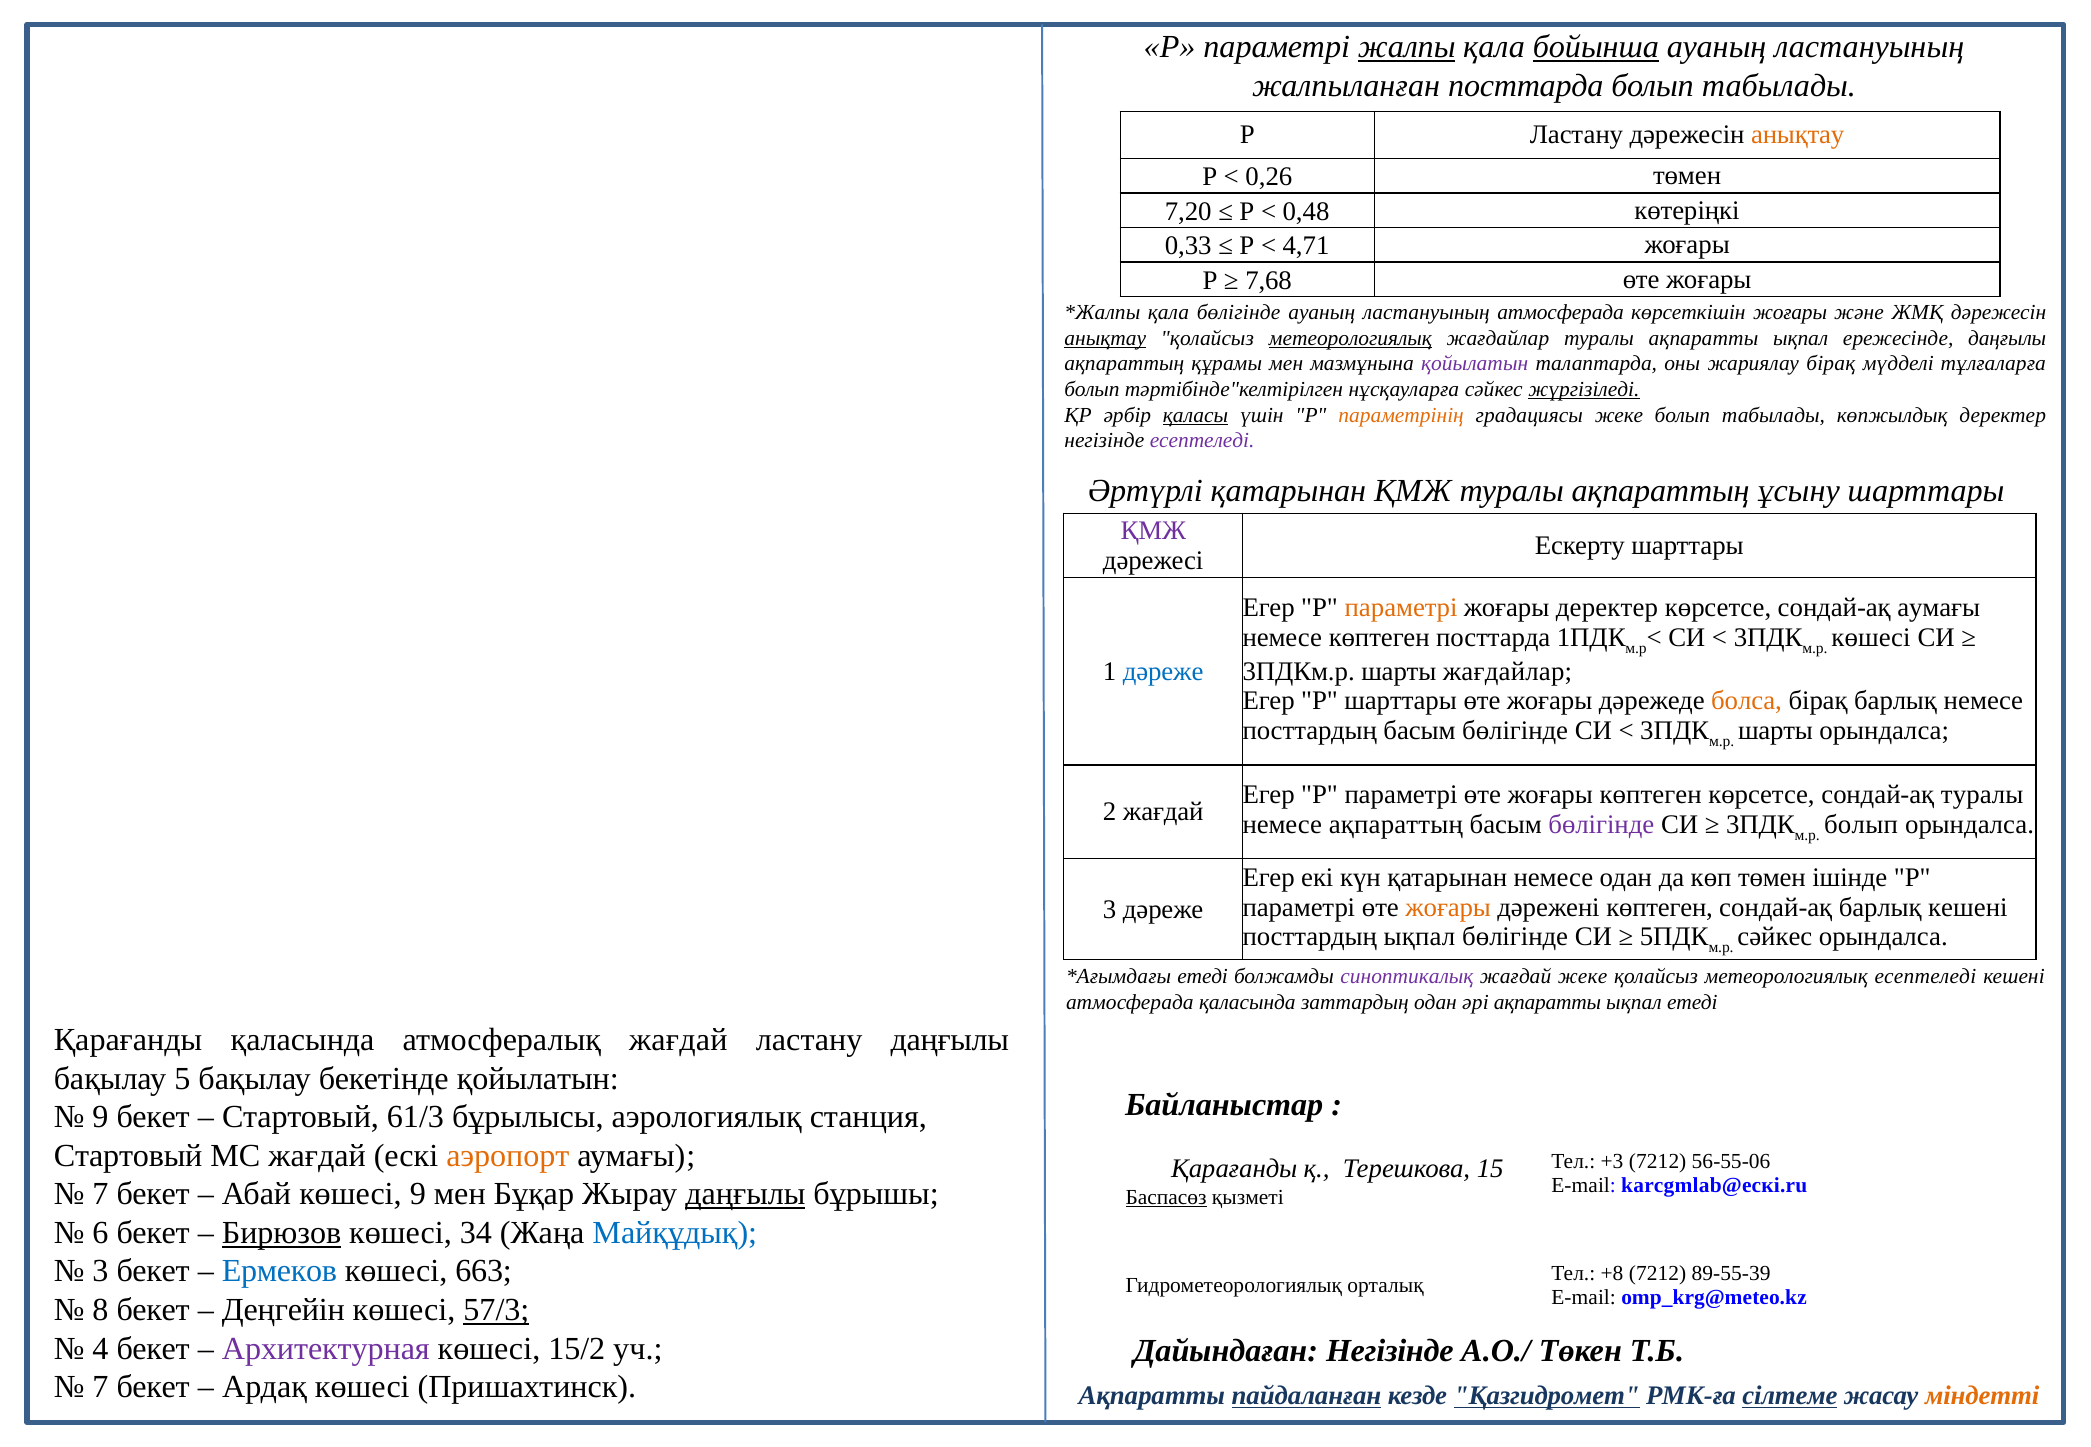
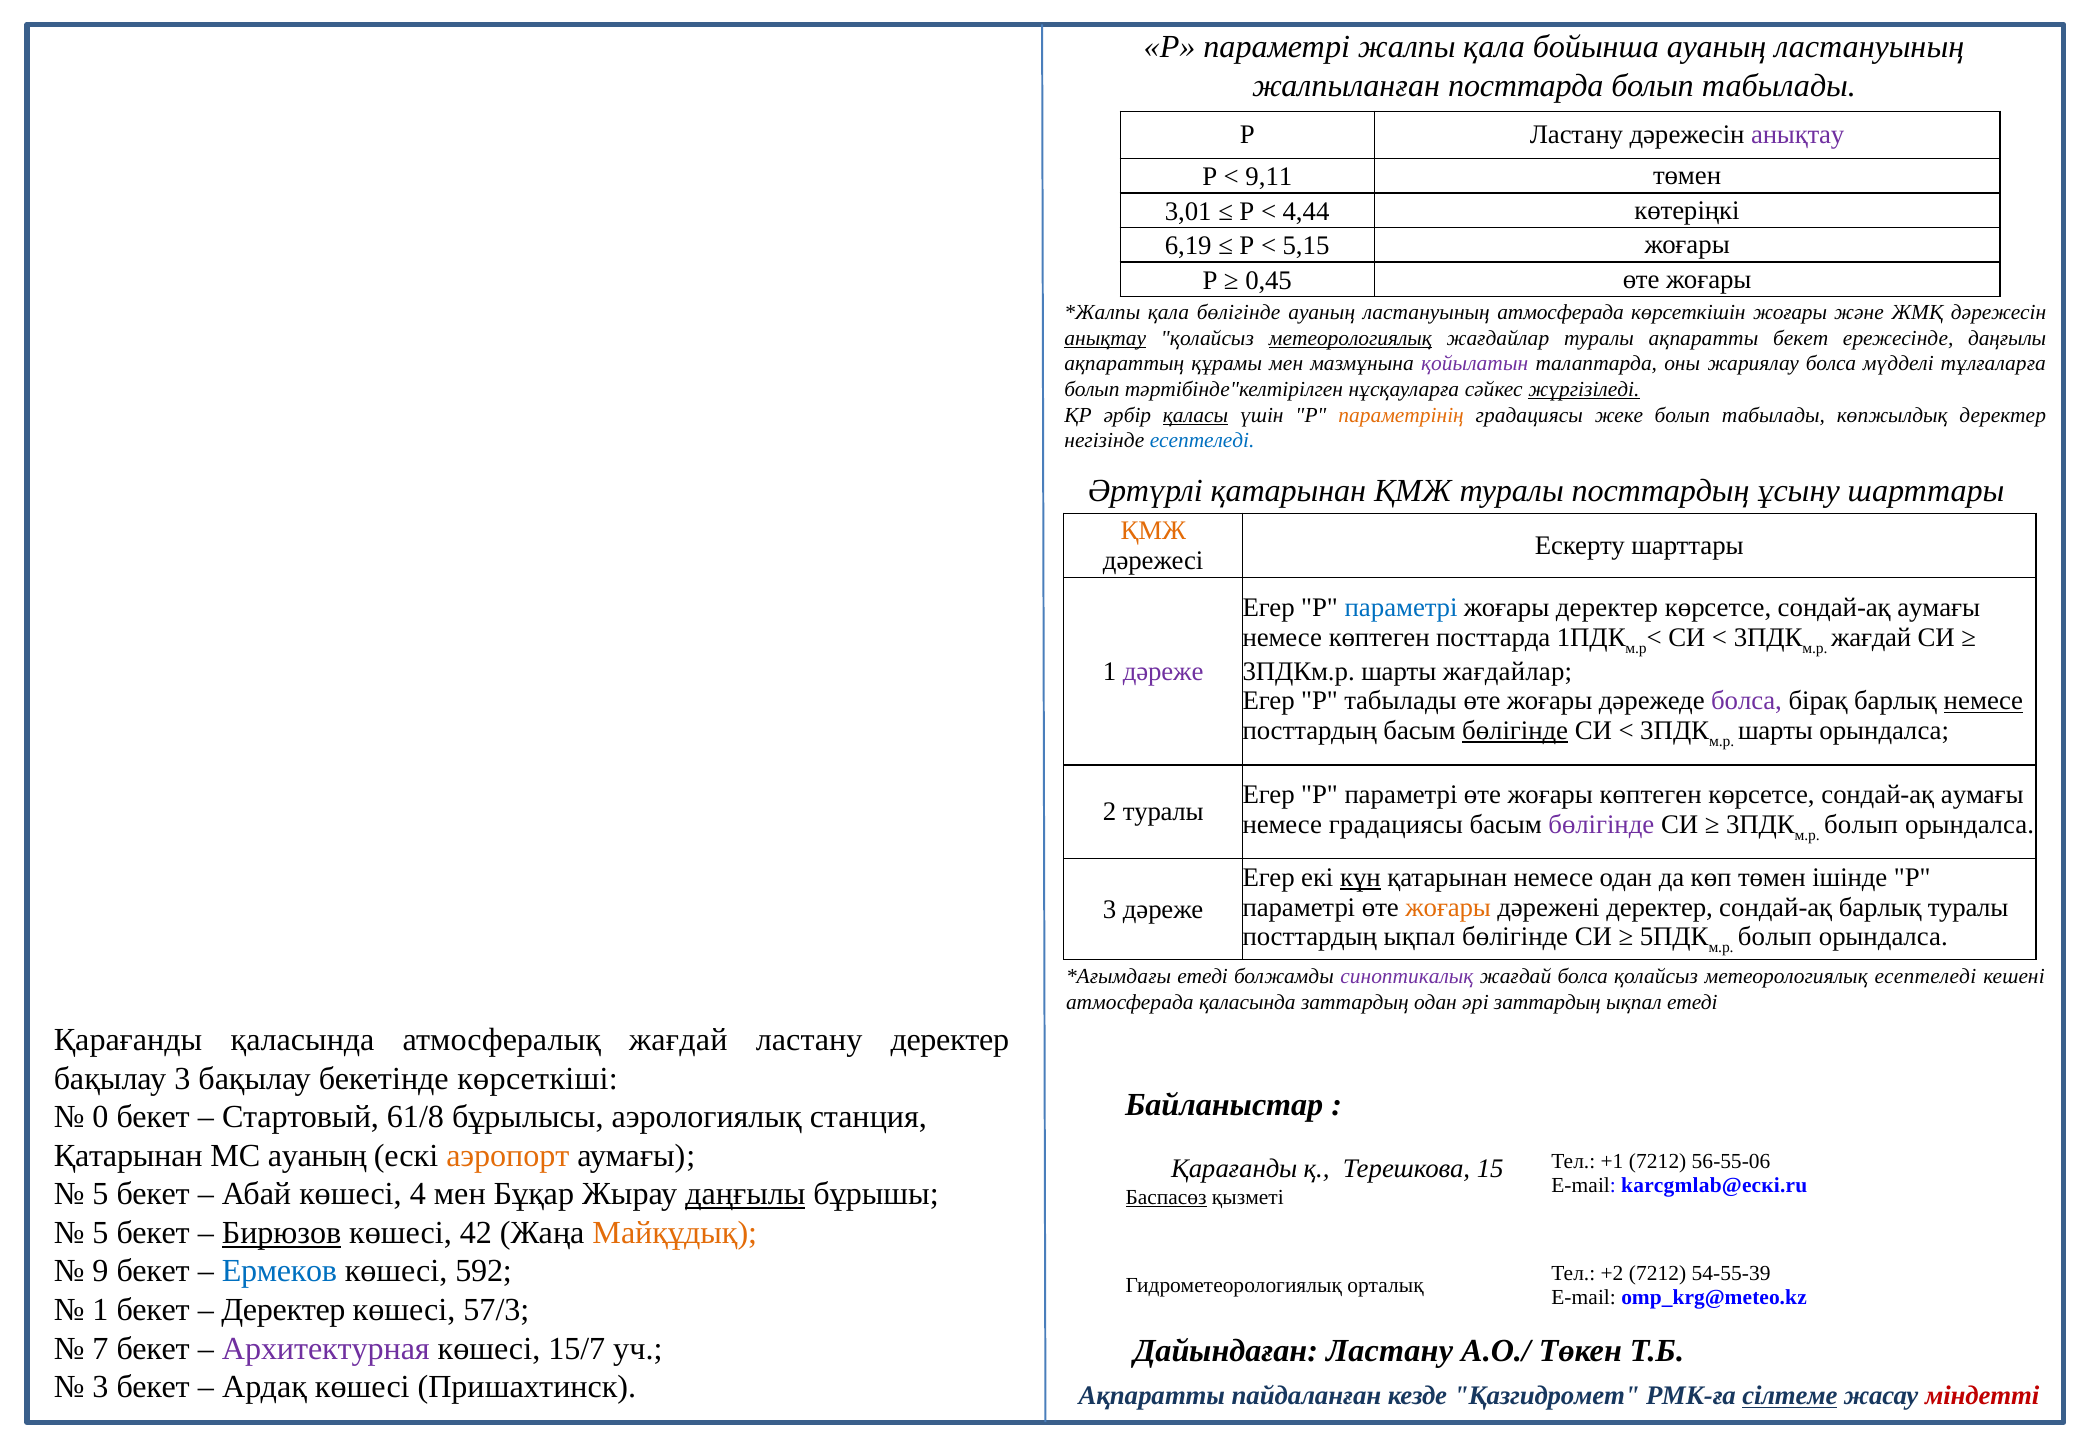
жалпы underline: present -> none (1407, 47)
бойынша underline: present -> none (1596, 47)
анықтау colour: orange -> purple (1798, 135)
0,26: 0,26 -> 9,11 (1269, 177)
7,20: 7,20 -> 3,01 (1188, 212)
0,48: 0,48 -> 4,44 (1306, 212)
0,33: 0,33 -> 6,19 (1188, 246)
4,71: 4,71 -> 5,15 (1306, 246)
7,68: 7,68 -> 0,45 (1269, 281)
туралы ақпаратты ықпал: ықпал -> бекет (1801, 338)
жариялау бірақ: бірақ -> болса (1831, 364)
есептеледі colour: purple -> blue (1202, 441)
ҚМЖ туралы ақпараттың: ақпараттың -> посттардың (1661, 491)
ҚМЖ colour: purple -> orange (1153, 531)
параметрі colour: orange -> blue (1401, 608)
көшесі: көшесі -> жағдай (1871, 638)
дәреже colour: blue -> purple (1163, 672)
P шарттары: шарттары -> табылады (1400, 701)
болса colour: orange -> purple (1747, 701)
немесе underline: none -> present (1983, 701)
бөлігінде underline: none -> present (1515, 731)
туралы: туралы -> аумағы (1982, 795)
2 жағдай: жағдай -> туралы (1163, 812)
немесе ақпараттың: ақпараттың -> градациясы (1396, 825)
күн underline: none -> present (1360, 878)
дәрежені көптеген: көптеген -> деректер (1660, 908)
барлық кешені: кешені -> туралы (1968, 908)
сәйкес: сәйкес -> болып (1775, 937)
жағдай жеке: жеке -> болса (1583, 977)
әрі ақпаратты: ақпаратты -> заттардың (1547, 1003)
ластану даңғылы: даңғылы -> деректер (950, 1040)
бақылау 5: 5 -> 3 (182, 1079)
бекетінде қойылатын: қойылатын -> көрсеткіші (538, 1079)
9: 9 -> 0 (101, 1117)
61/3: 61/3 -> 61/8 (415, 1117)
Стартовый: Стартовый -> Қатарынан (128, 1156)
МС жағдай: жағдай -> ауаның (317, 1156)
+3: +3 -> +1 (1612, 1162)
7: 7 -> 5 (101, 1195)
көшесі 9: 9 -> 4 (418, 1195)
6: 6 -> 5 (101, 1233)
34: 34 -> 42 (476, 1233)
Майқұдық colour: blue -> orange (675, 1233)
3: 3 -> 9 (101, 1272)
663: 663 -> 592 (484, 1272)
+8: +8 -> +2 (1612, 1274)
89-55-39: 89-55-39 -> 54-55-39 (1731, 1274)
8: 8 -> 1 (101, 1310)
Деңгейін: Деңгейін -> Деректер (283, 1310)
57/3 underline: present -> none (496, 1310)
4: 4 -> 7 (101, 1349)
15/2: 15/2 -> 15/7 (577, 1349)
Дайындаған Негізінде: Негізінде -> Ластану (1390, 1351)
7: 7 -> 3 (101, 1388)
пайдаланған underline: present -> none (1306, 1397)
Қазгидромет underline: present -> none (1547, 1397)
міндетті colour: orange -> red (1982, 1397)
